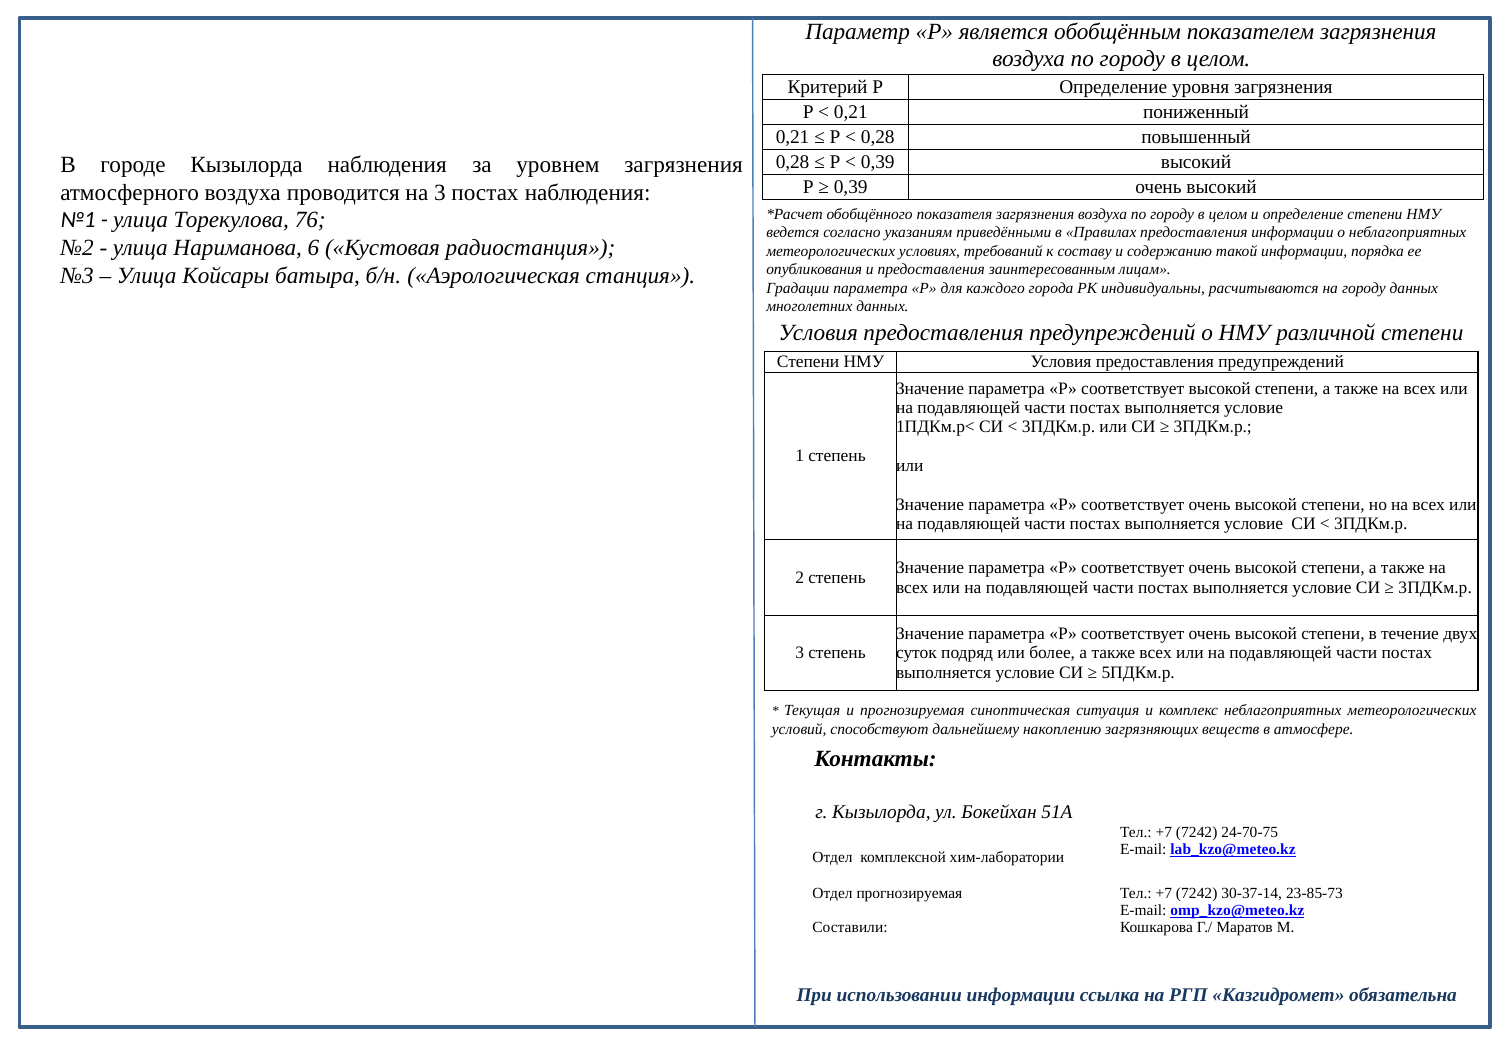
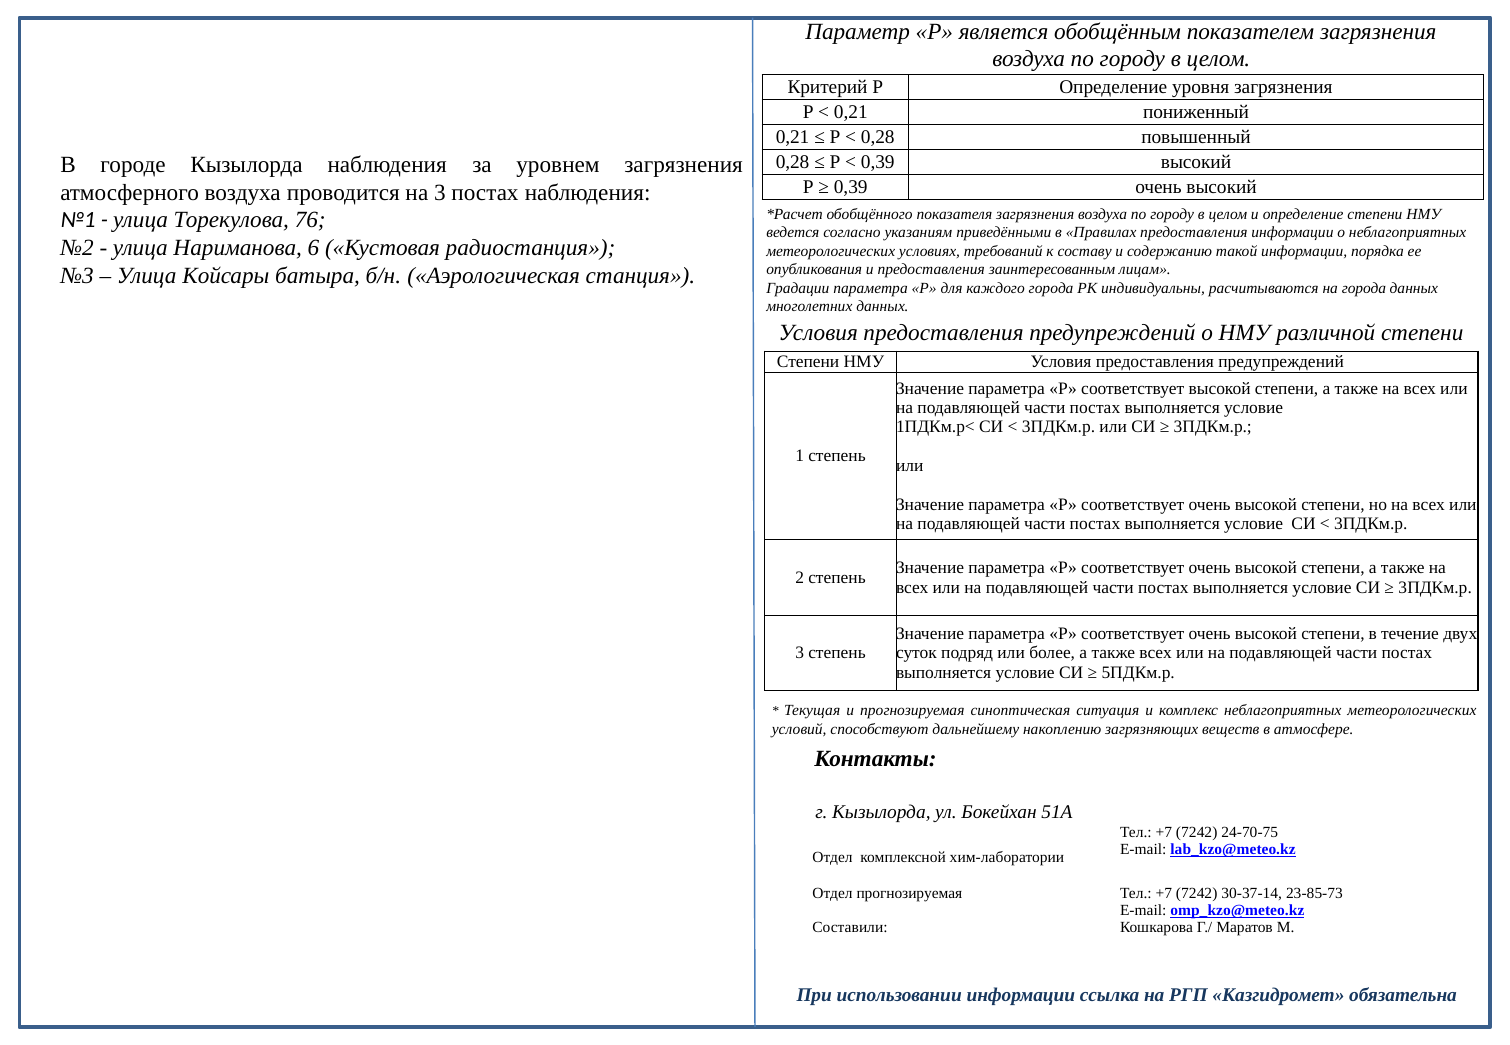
на городу: городу -> города (1364, 288)
